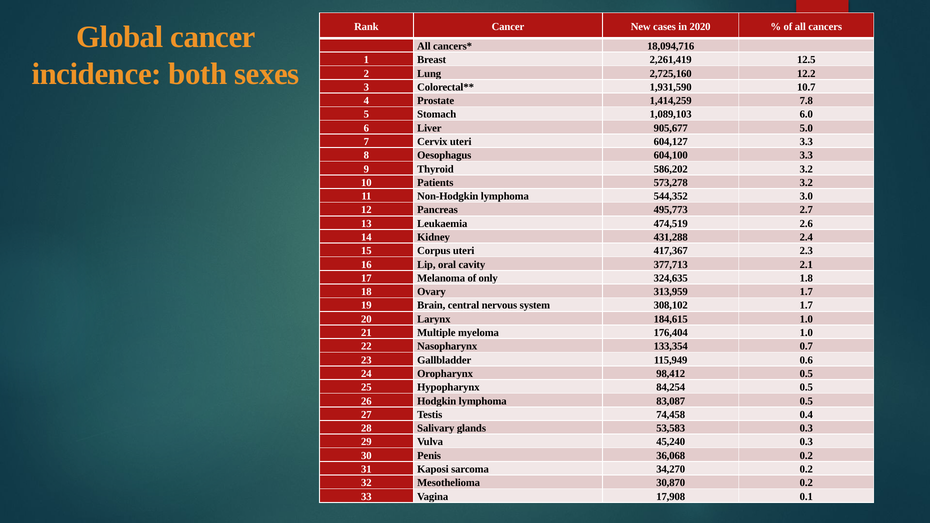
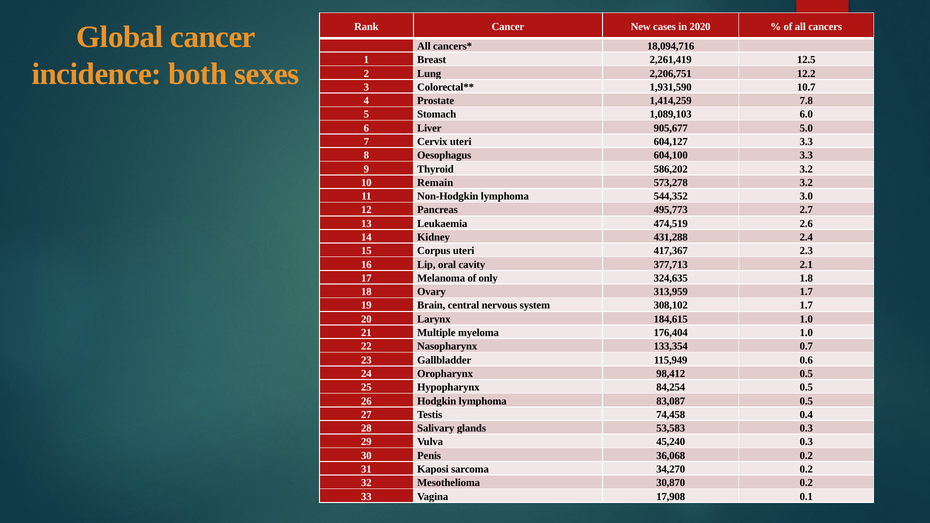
2,725,160: 2,725,160 -> 2,206,751 (671, 74)
Patients: Patients -> Remain (435, 183)
